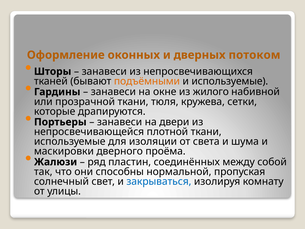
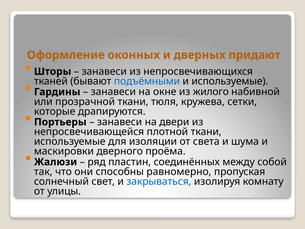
потоком: потоком -> придают (255, 55)
подъёмными colour: orange -> blue (147, 81)
нормальной: нормальной -> равномерно (179, 172)
